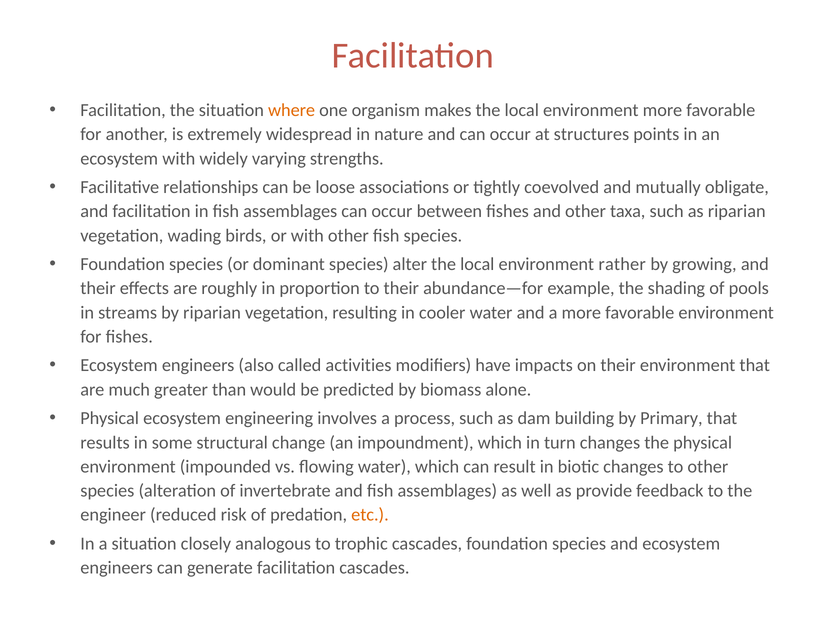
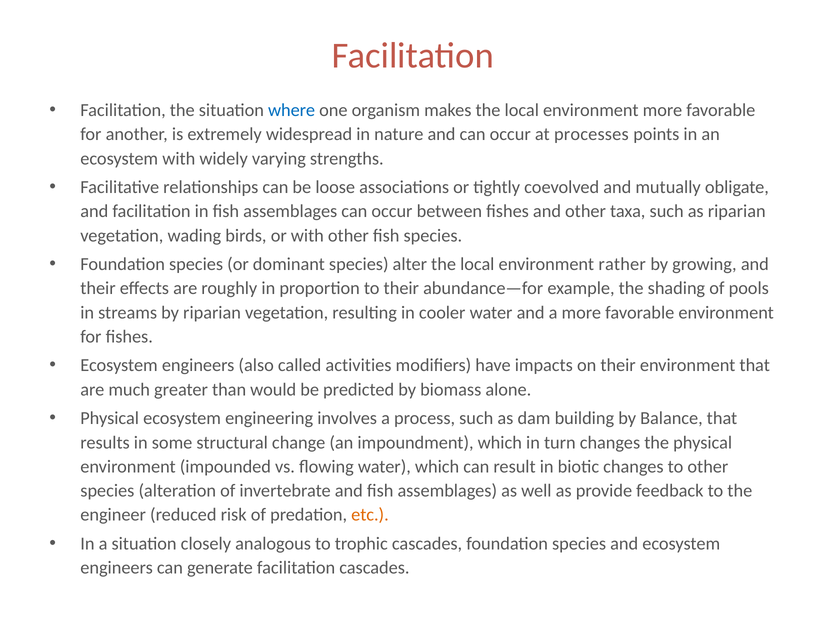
where colour: orange -> blue (292, 110)
structures: structures -> processes (591, 135)
Primary: Primary -> Balance (671, 419)
